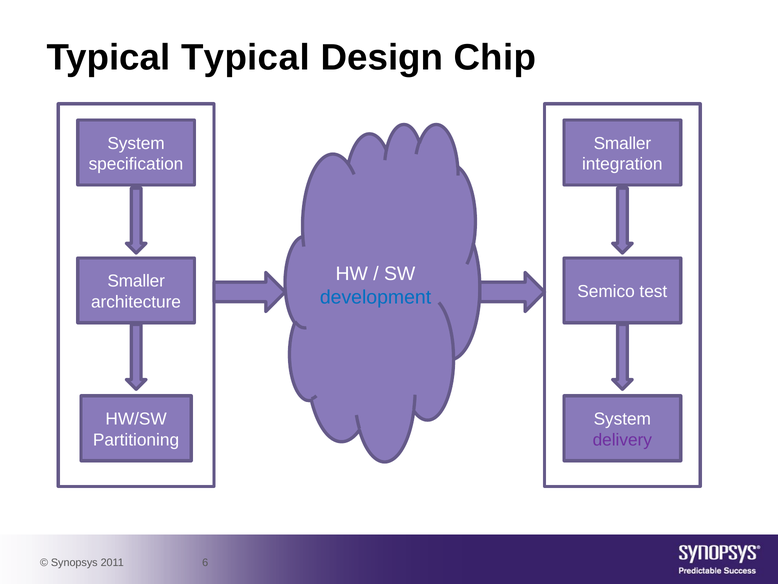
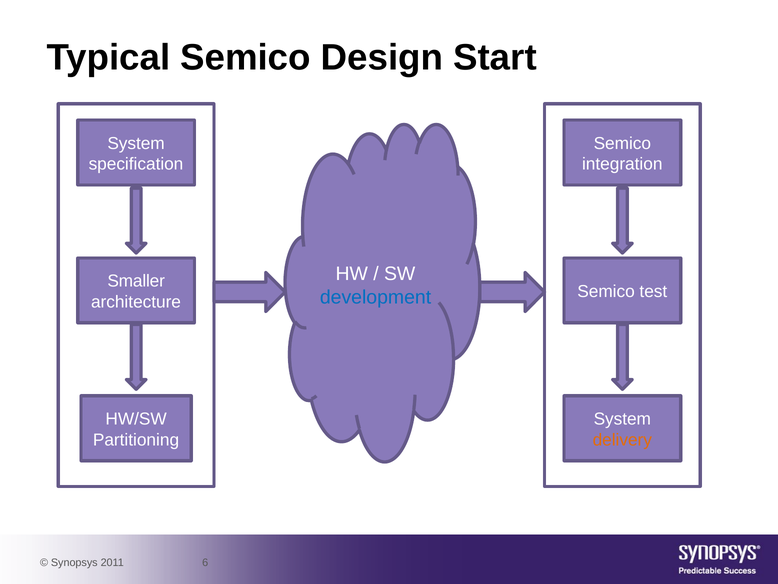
Typical Typical: Typical -> Semico (246, 58)
Chip: Chip -> Start (495, 58)
Smaller: Smaller -> Semico (622, 143)
delivery colour: purple -> orange (622, 439)
